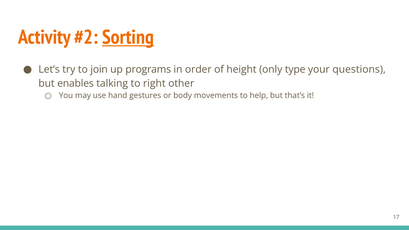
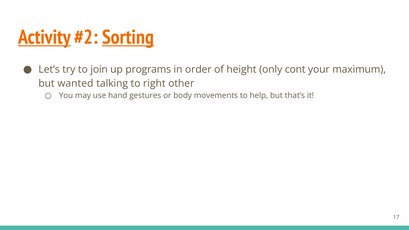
Activity underline: none -> present (44, 37)
type: type -> cont (295, 69)
questions: questions -> maximum (359, 69)
enables: enables -> wanted (75, 84)
